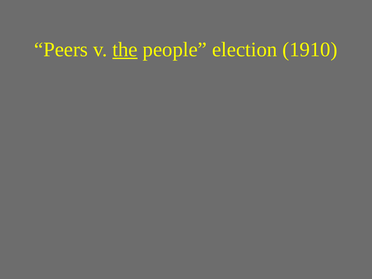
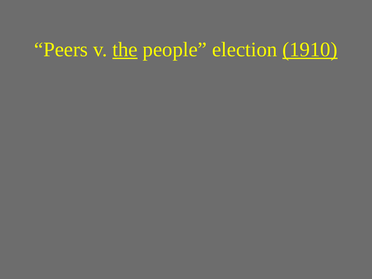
1910 underline: none -> present (310, 49)
